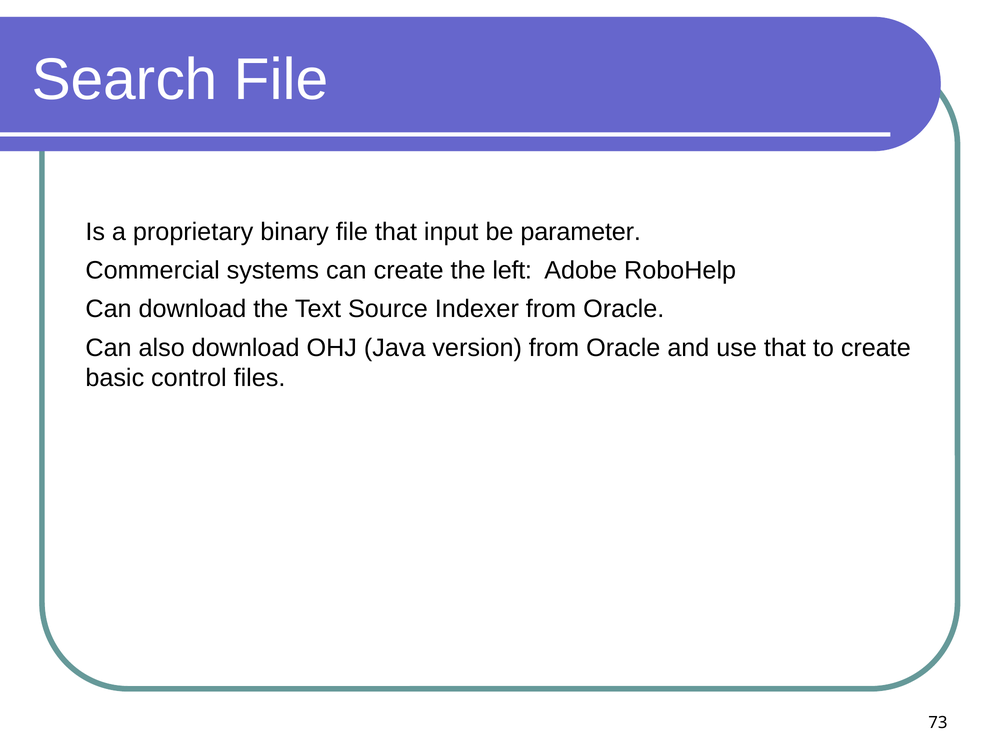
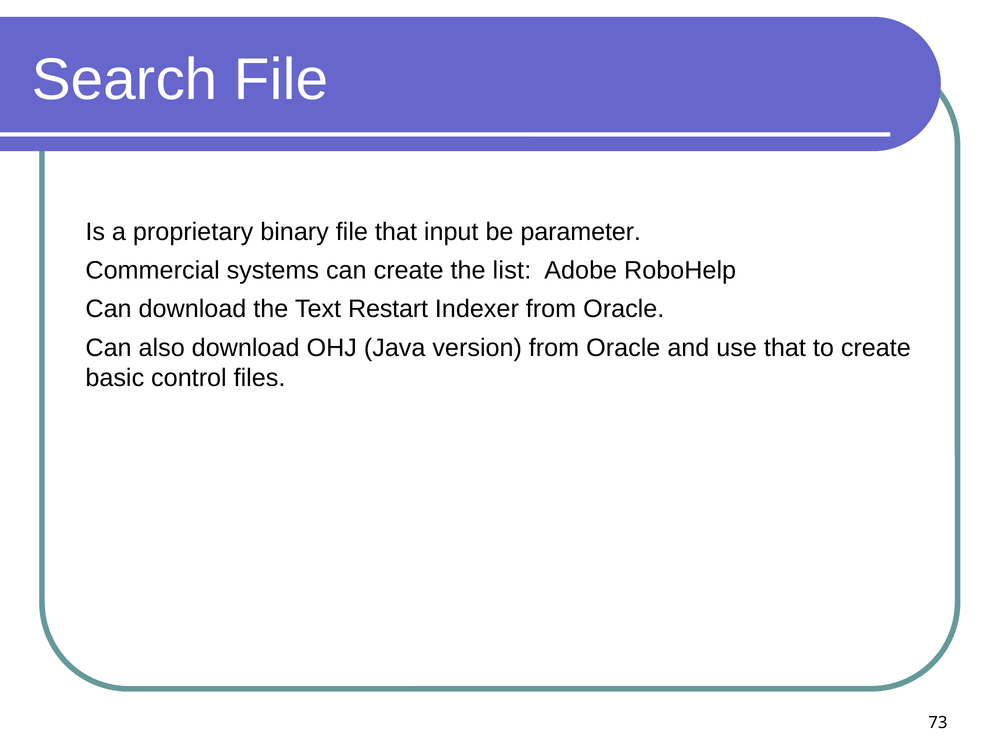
left: left -> list (512, 270)
Source: Source -> Restart (388, 309)
